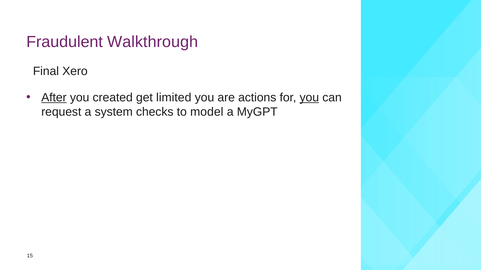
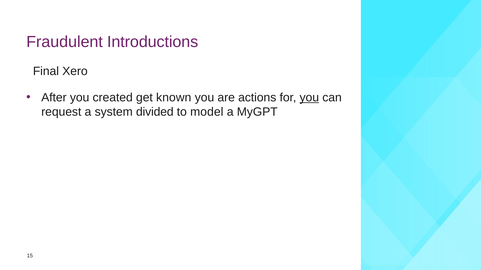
Walkthrough: Walkthrough -> Introductions (153, 42)
After underline: present -> none (54, 98)
limited: limited -> known (174, 98)
checks: checks -> divided (155, 112)
